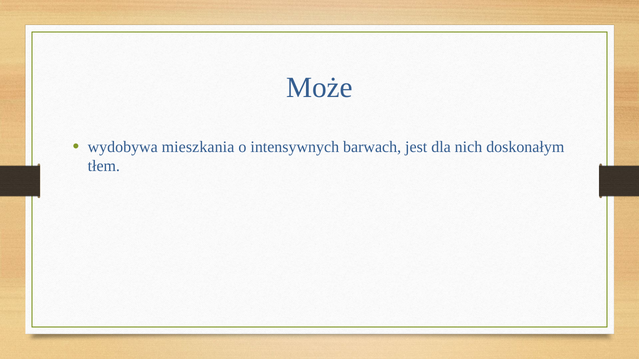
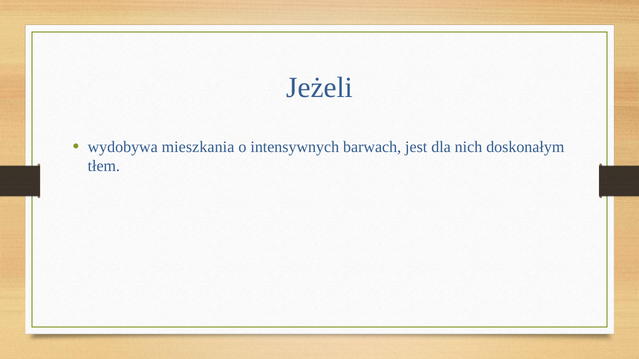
Może: Może -> Jeżeli (319, 88)
